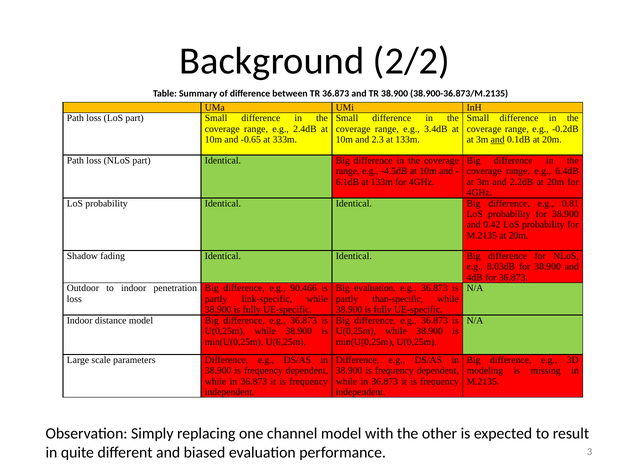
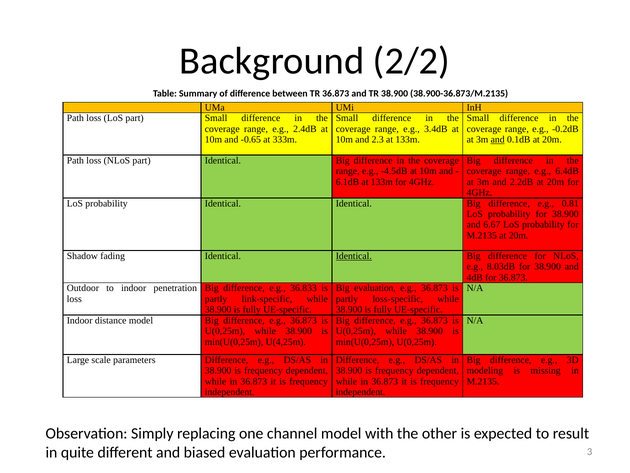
0.42: 0.42 -> 6.67 (492, 225)
Identical underline: none -> present (354, 256)
90.466: 90.466 -> 36.833 (304, 288)
than-specific: than-specific -> loss-specific (398, 299)
U(6,25m: U(6,25m -> U(4,25m (286, 341)
